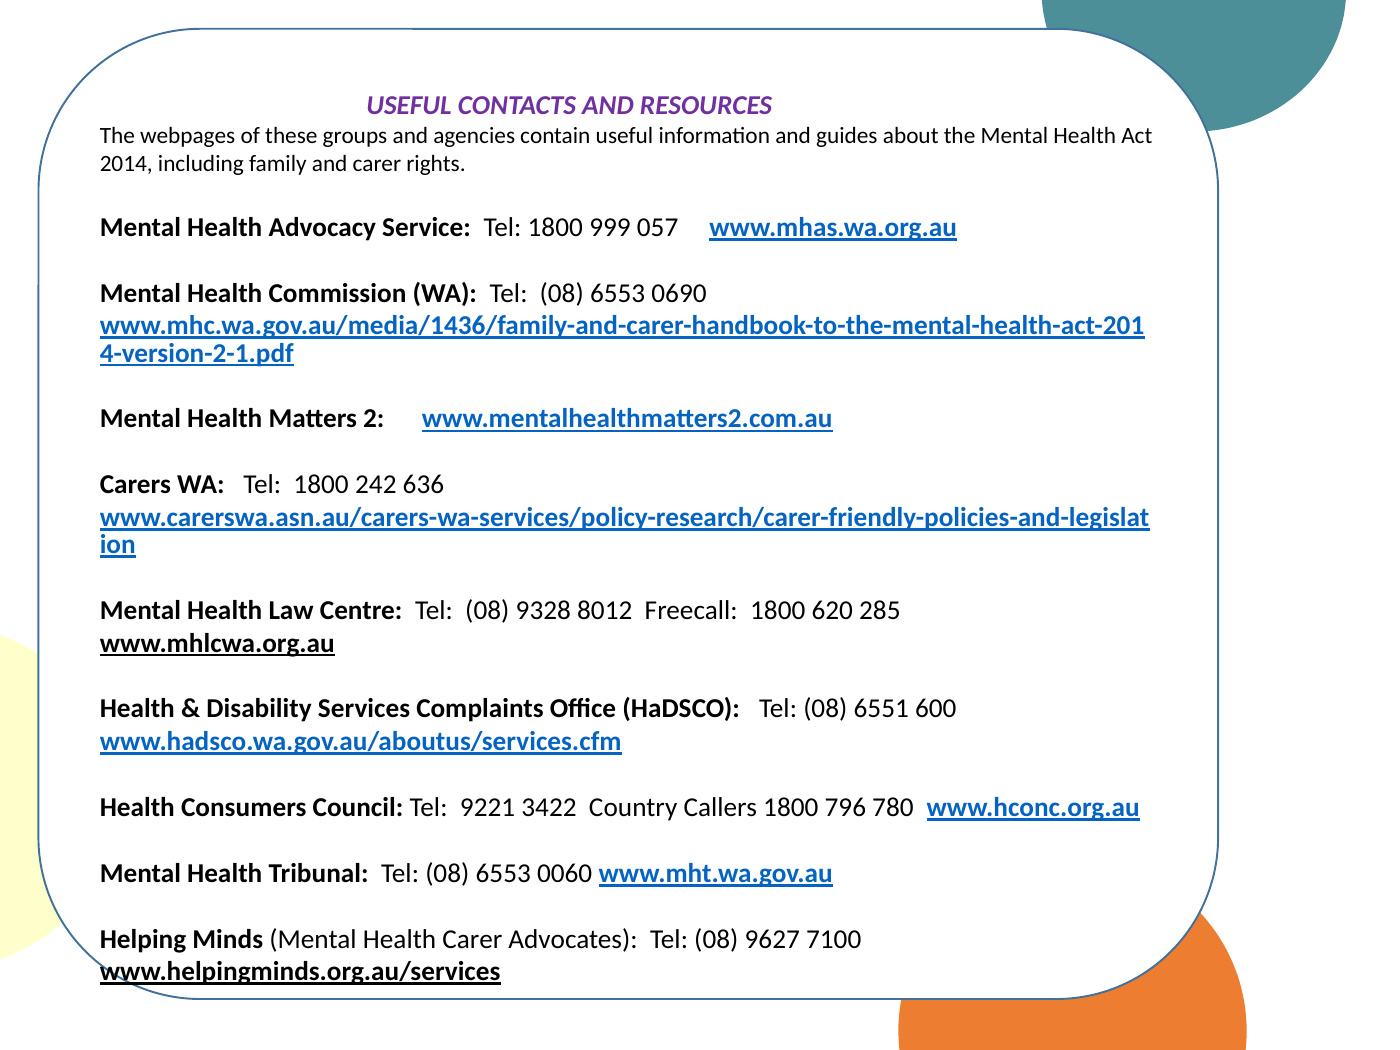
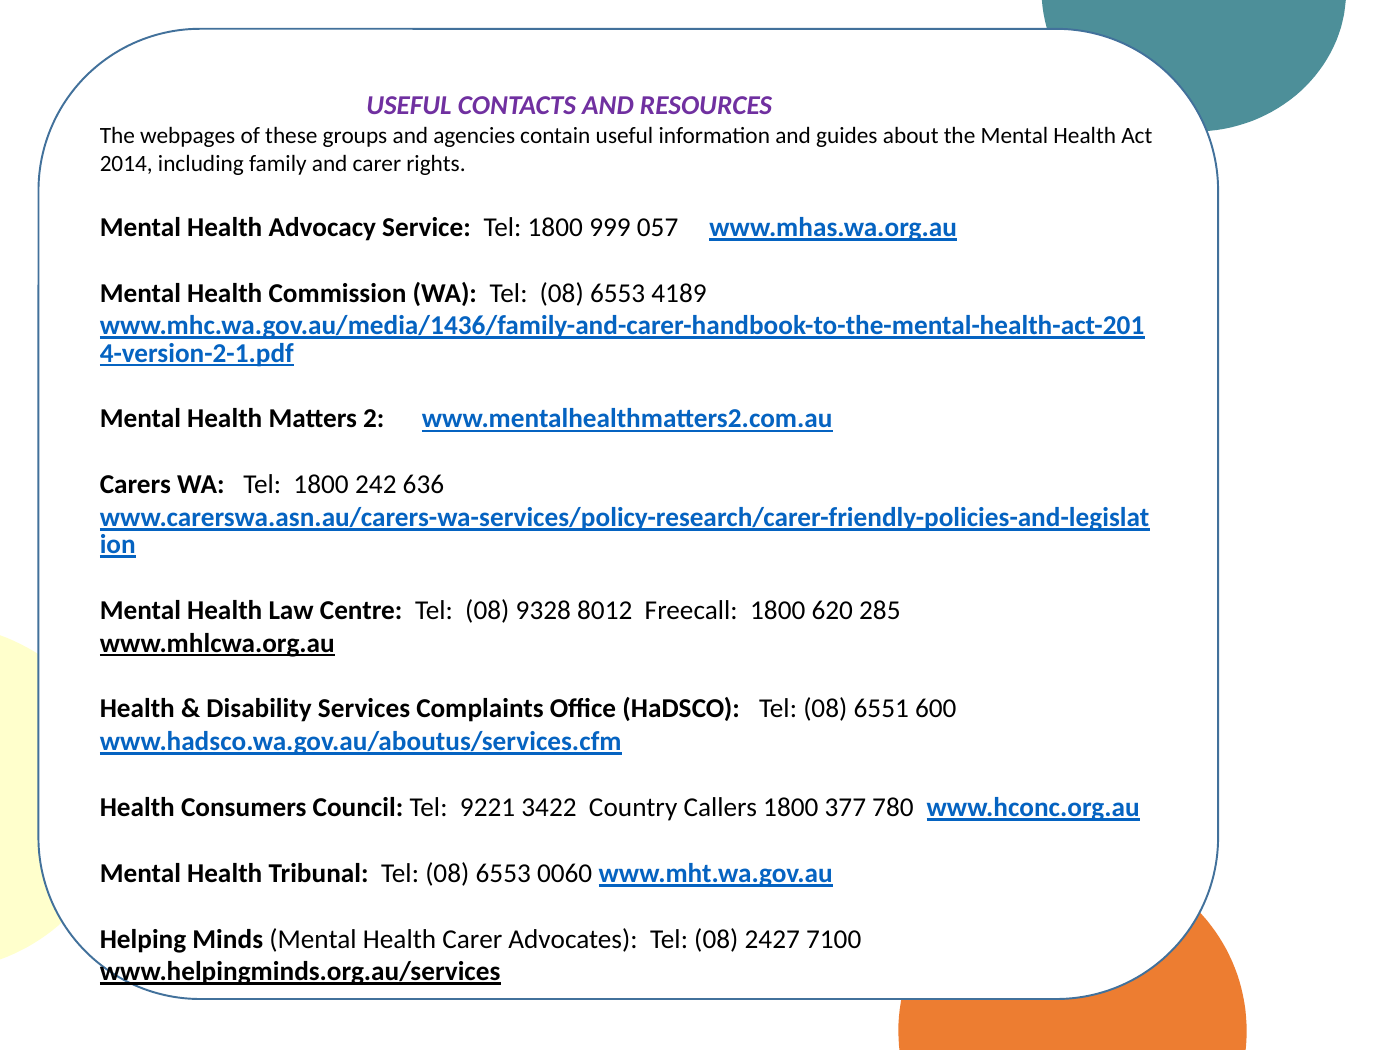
0690: 0690 -> 4189 (679, 293)
796: 796 -> 377 (845, 807)
9627: 9627 -> 2427 (772, 939)
